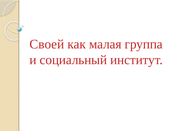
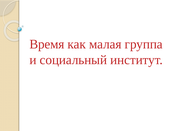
Своей: Своей -> Время (47, 44)
